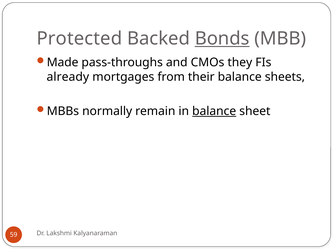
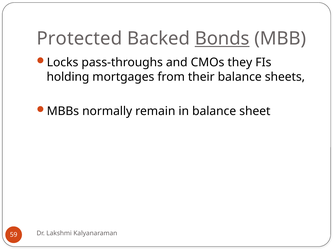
Made: Made -> Locks (63, 62)
already: already -> holding (68, 77)
balance underline: present -> none (214, 111)
